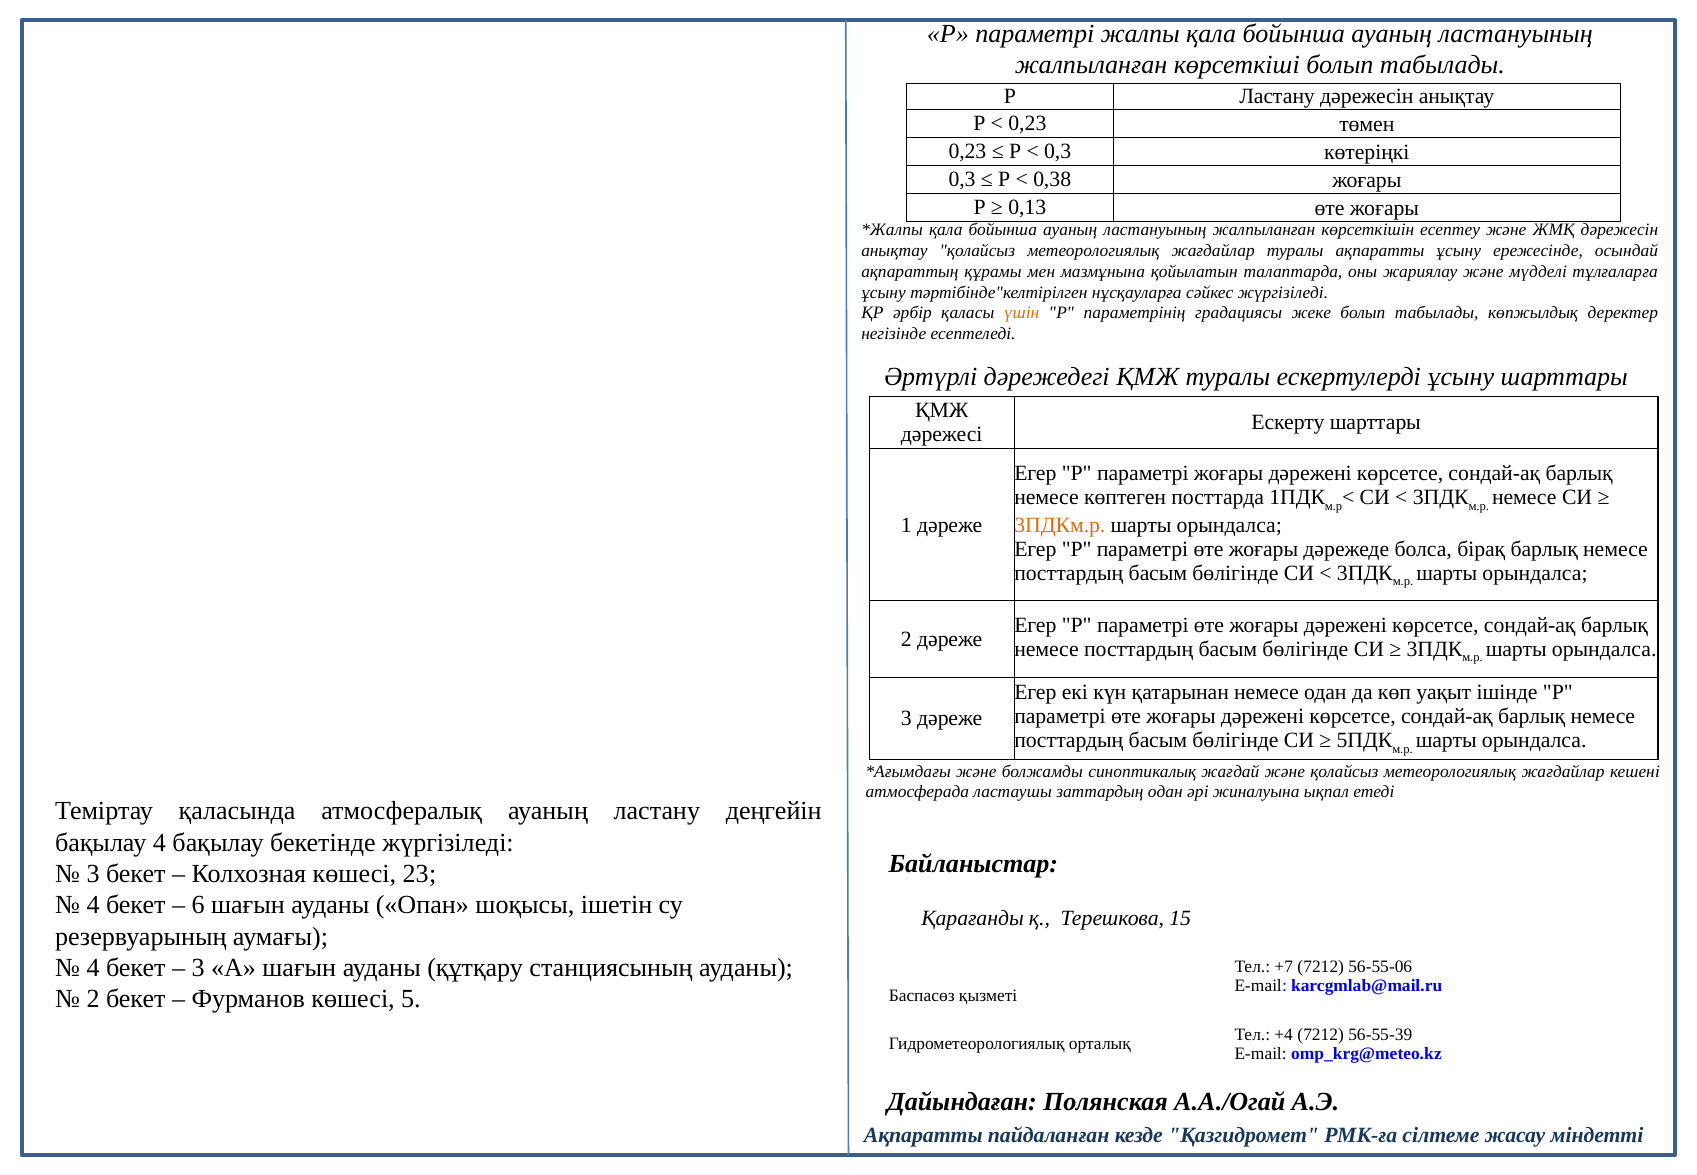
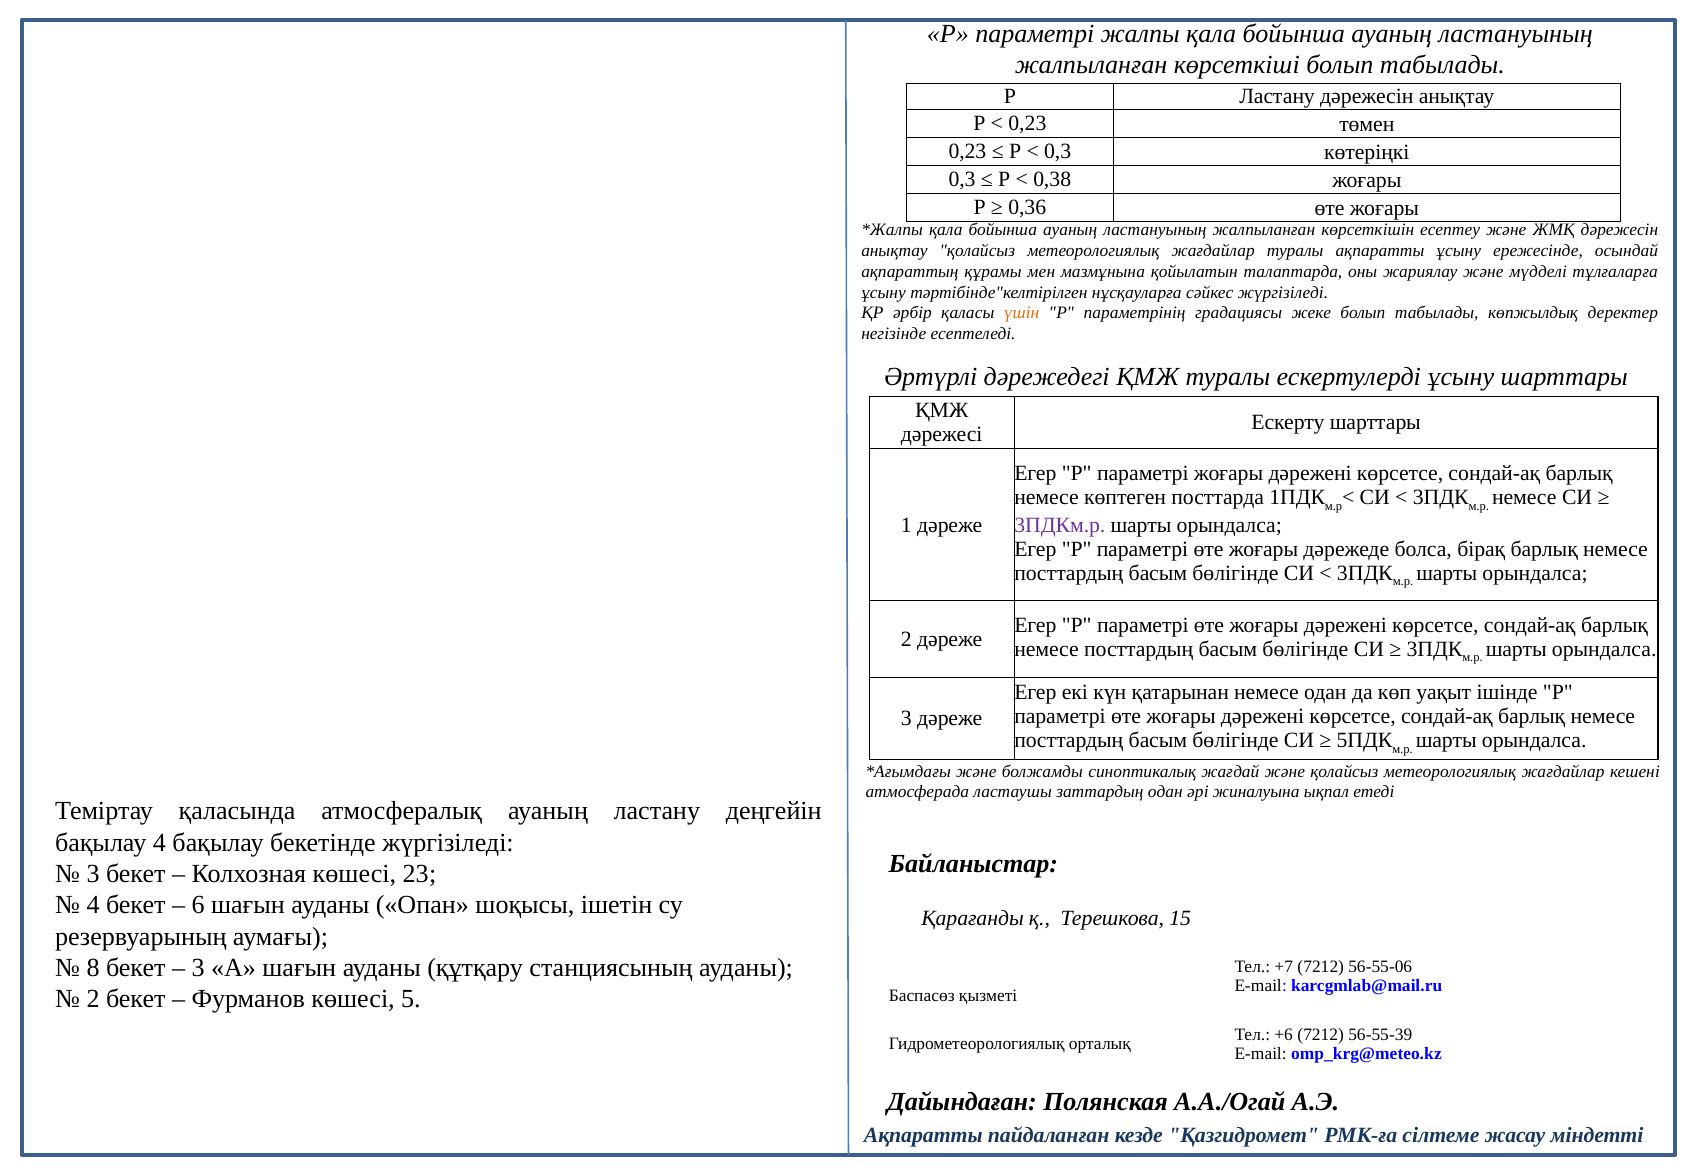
0,13: 0,13 -> 0,36 (1027, 208)
3ПДКм.р colour: orange -> purple (1060, 525)
4: 4 -> 8 (93, 968)
+4: +4 -> +6 (1284, 1034)
